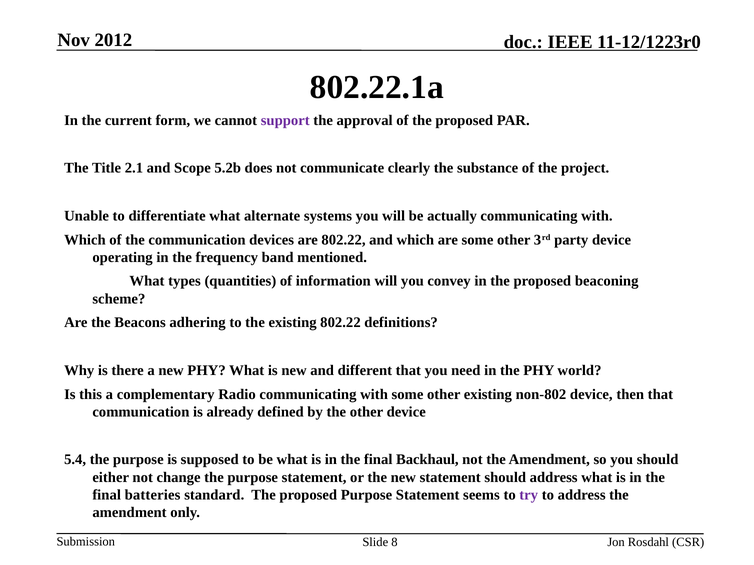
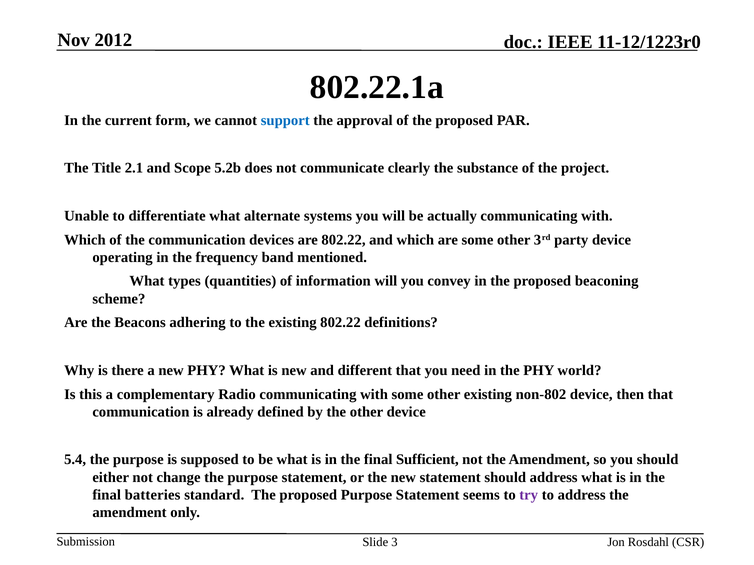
support colour: purple -> blue (285, 120)
Backhaul: Backhaul -> Sufficient (427, 460)
8: 8 -> 3 (395, 542)
